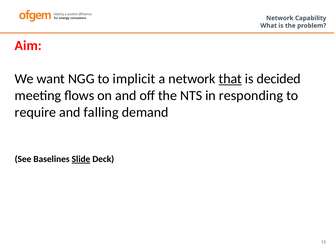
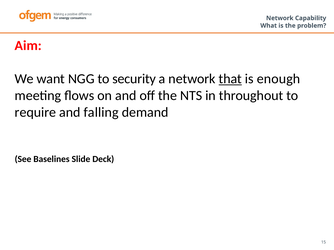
implicit: implicit -> security (134, 79)
decided: decided -> enough (279, 79)
responding: responding -> throughout (251, 96)
Slide underline: present -> none (81, 159)
